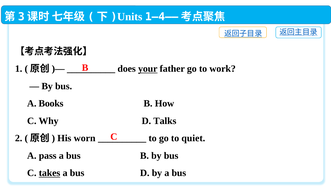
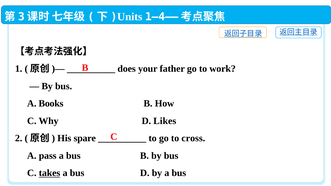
your underline: present -> none (148, 69)
Talks: Talks -> Likes (165, 121)
worn: worn -> spare (85, 138)
quiet: quiet -> cross (193, 138)
